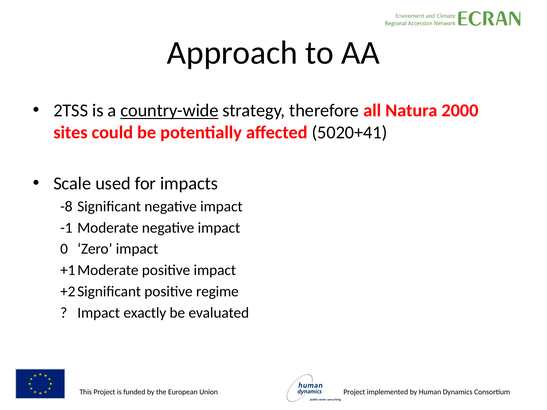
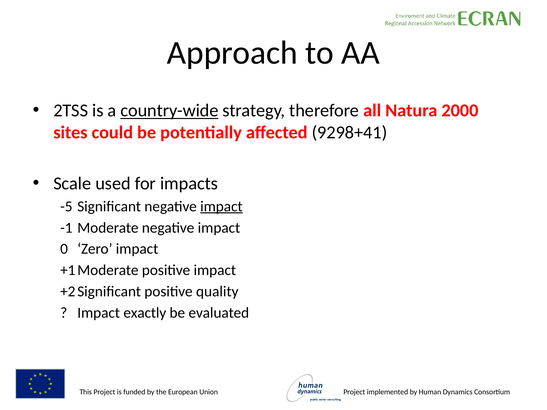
5020+41: 5020+41 -> 9298+41 (349, 133)
-8: -8 -> -5 (66, 207)
impact underline: none -> present (221, 207)
regime: regime -> quality (217, 292)
